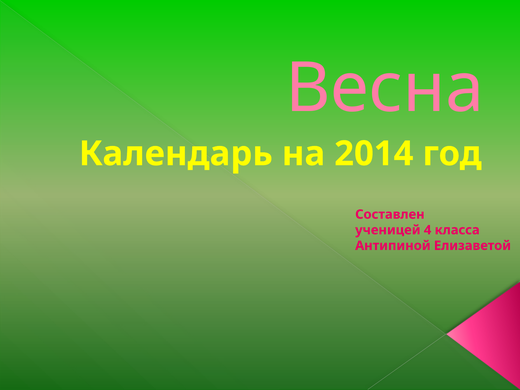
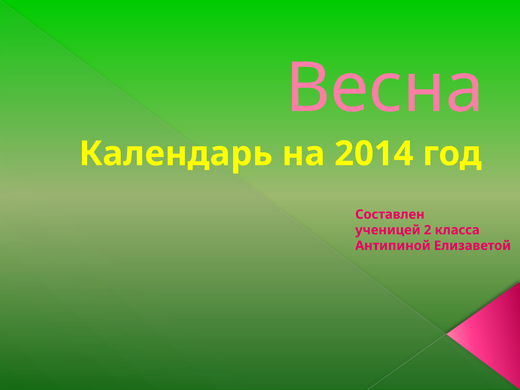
4: 4 -> 2 (428, 230)
